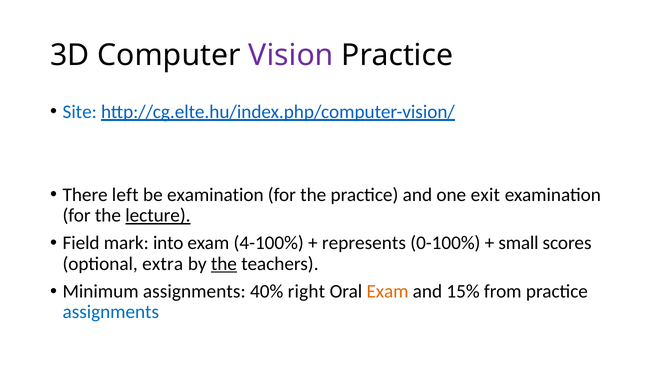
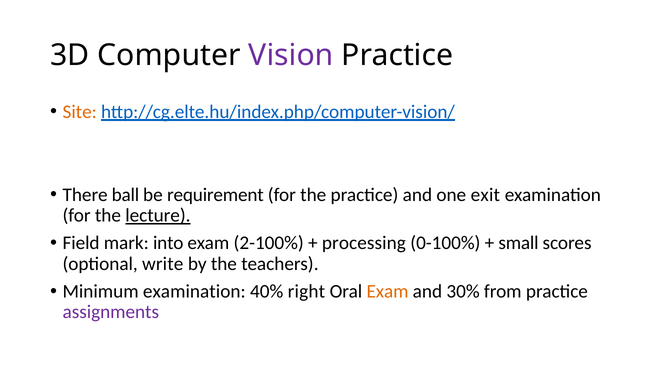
Site colour: blue -> orange (80, 112)
left: left -> ball (125, 195)
be examination: examination -> requirement (215, 195)
4-100%: 4-100% -> 2-100% (269, 243)
represents: represents -> processing (364, 243)
extra: extra -> write (163, 264)
the underline: present -> none (224, 264)
Minimum assignments: assignments -> examination (194, 291)
15%: 15% -> 30% (463, 291)
assignments colour: blue -> purple (111, 312)
